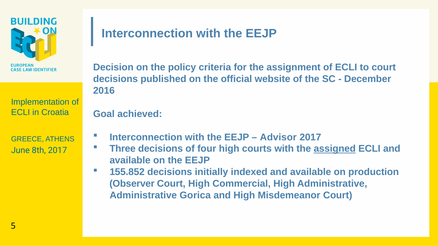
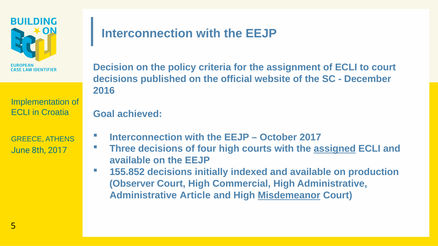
Advisor: Advisor -> October (278, 137)
Gorica: Gorica -> Article (195, 196)
Misdemeanor underline: none -> present (289, 196)
